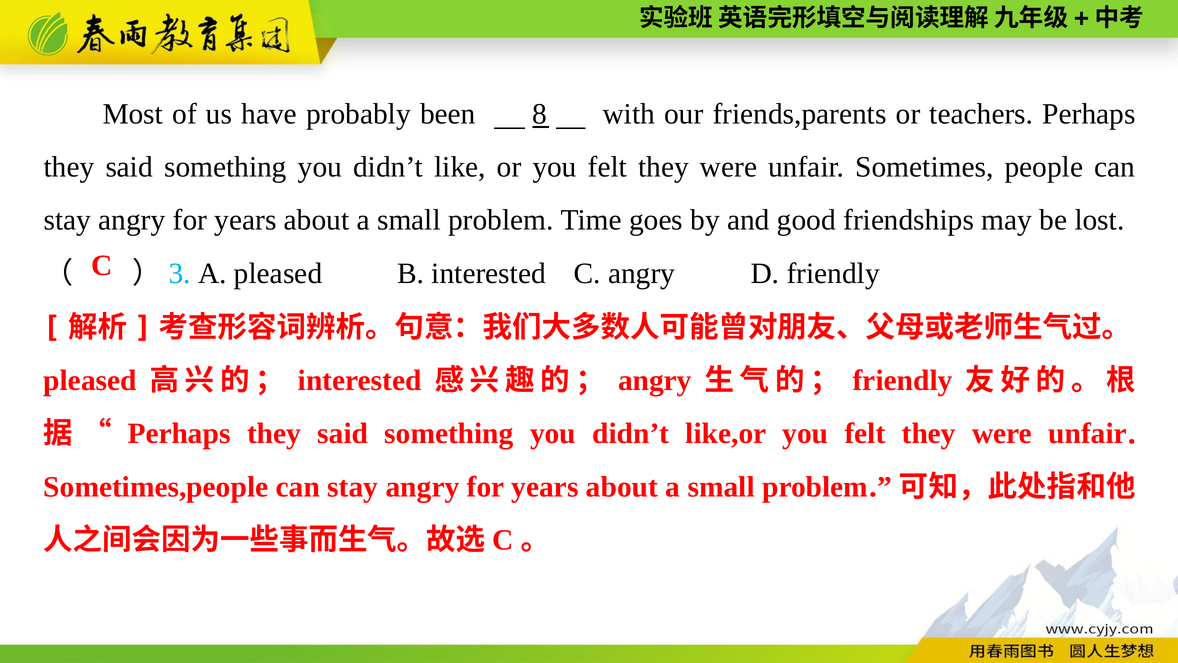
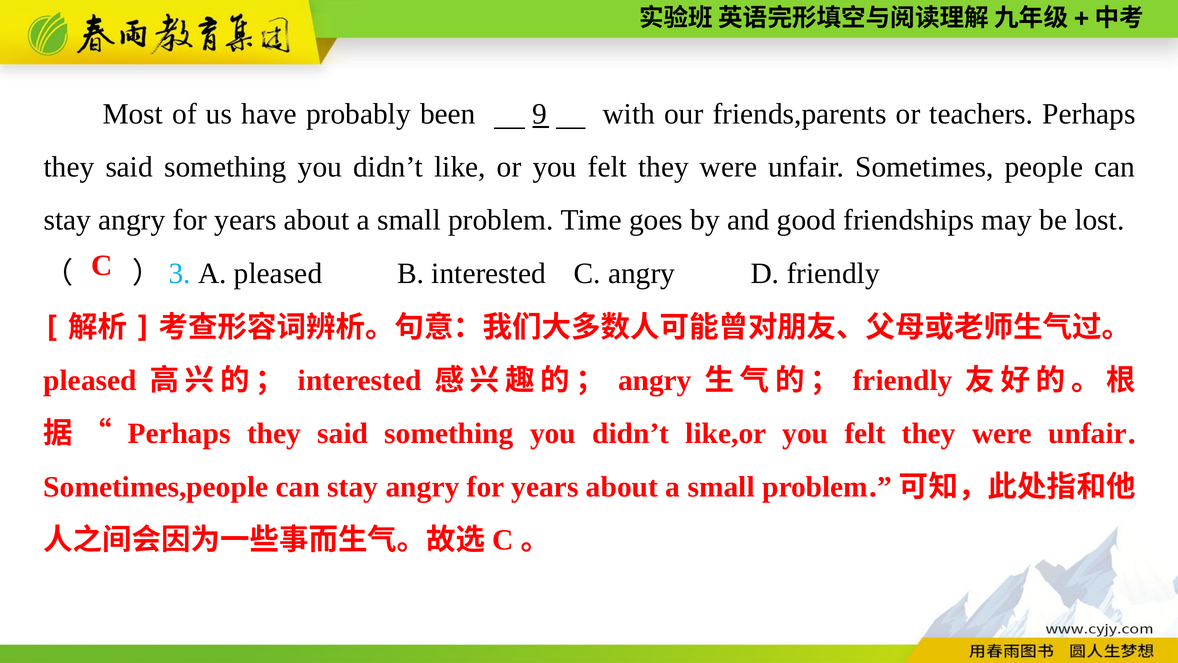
8: 8 -> 9 (540, 114)
